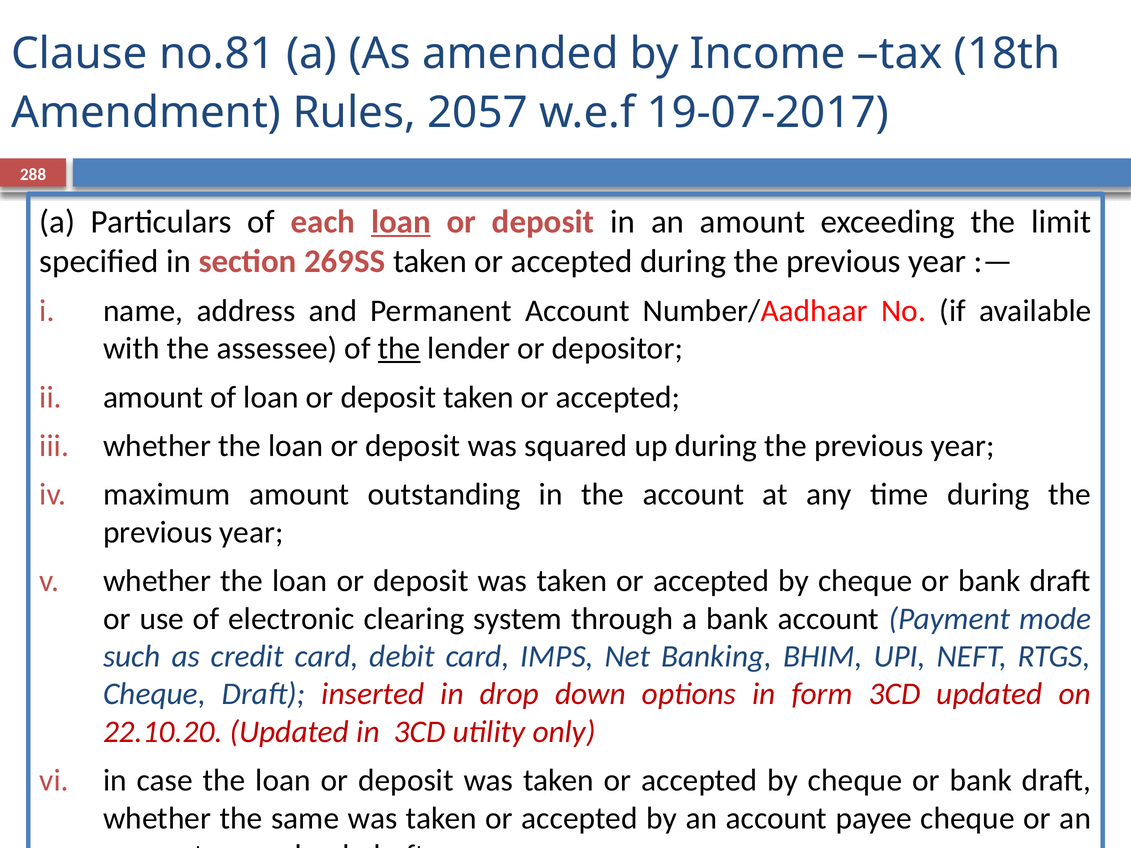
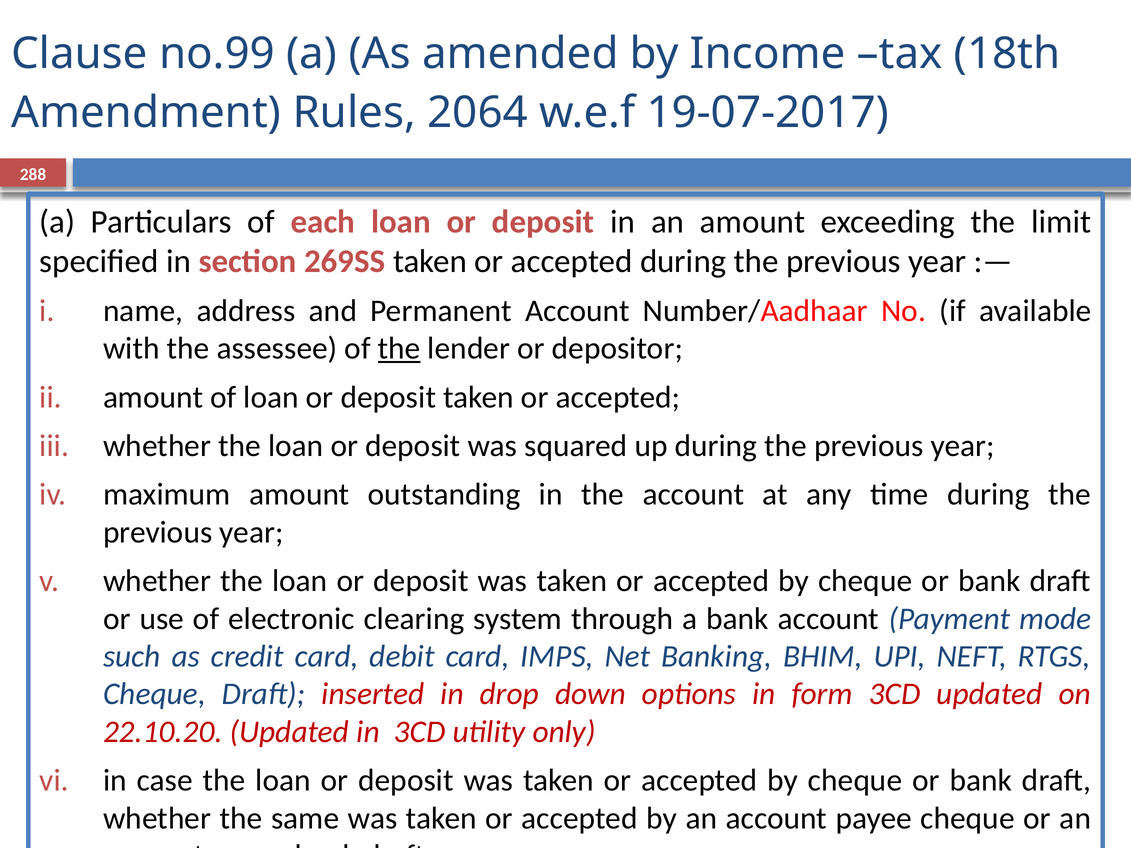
no.81: no.81 -> no.99 (217, 54)
2057: 2057 -> 2064 (478, 113)
loan underline: present -> none (401, 222)
